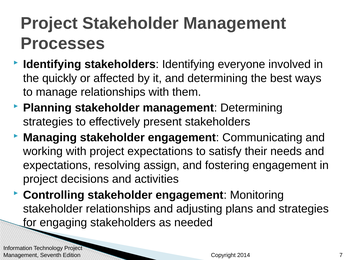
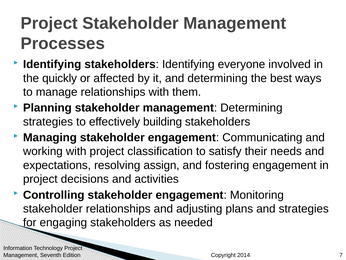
present: present -> building (163, 122)
project expectations: expectations -> classification (160, 151)
